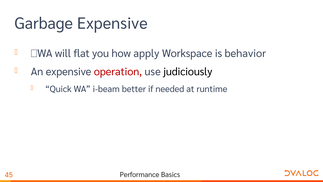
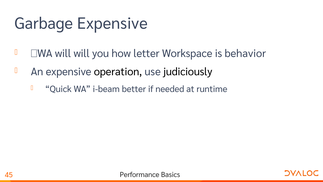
will flat: flat -> will (82, 54)
apply: apply -> letter (146, 54)
operation colour: red -> black (118, 72)
